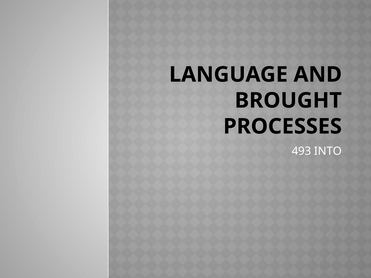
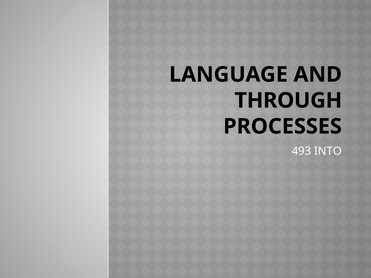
BROUGHT: BROUGHT -> THROUGH (288, 101)
